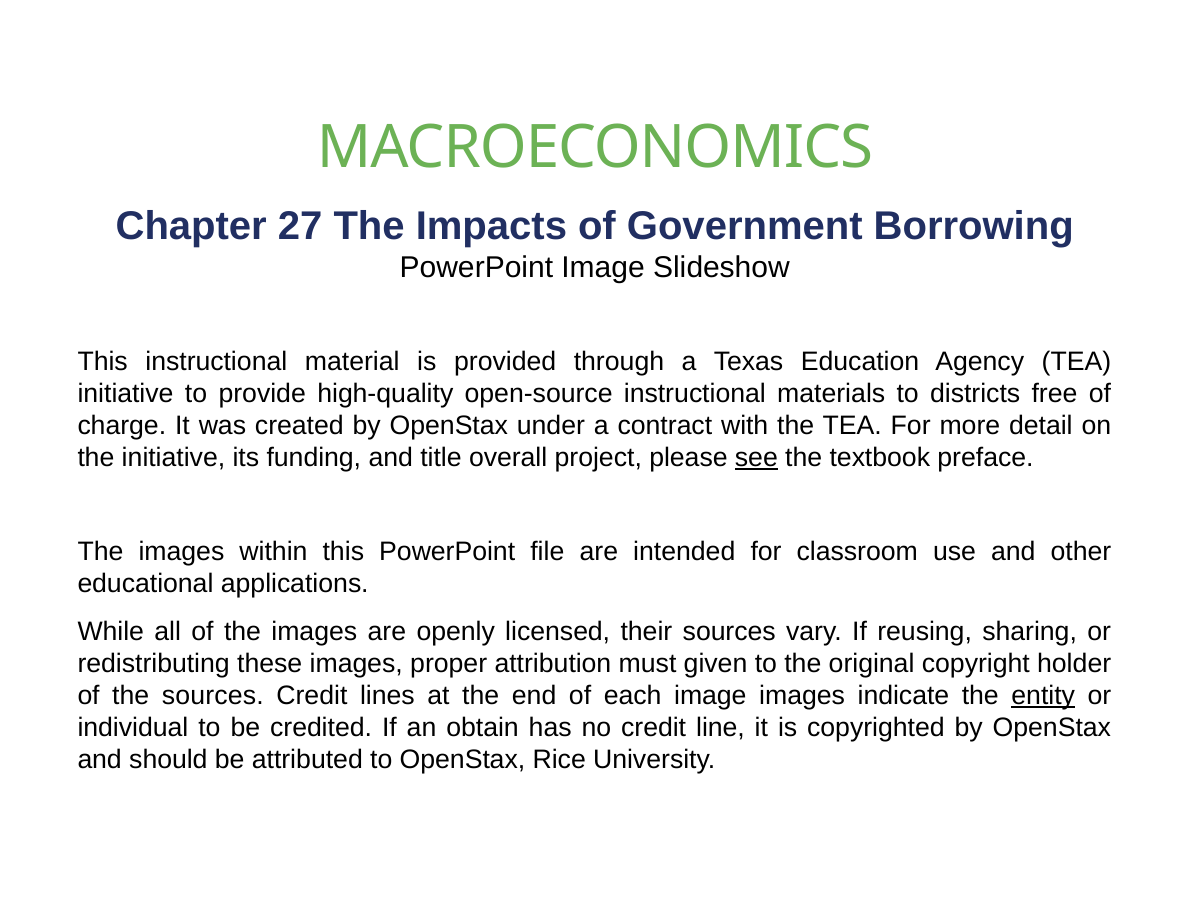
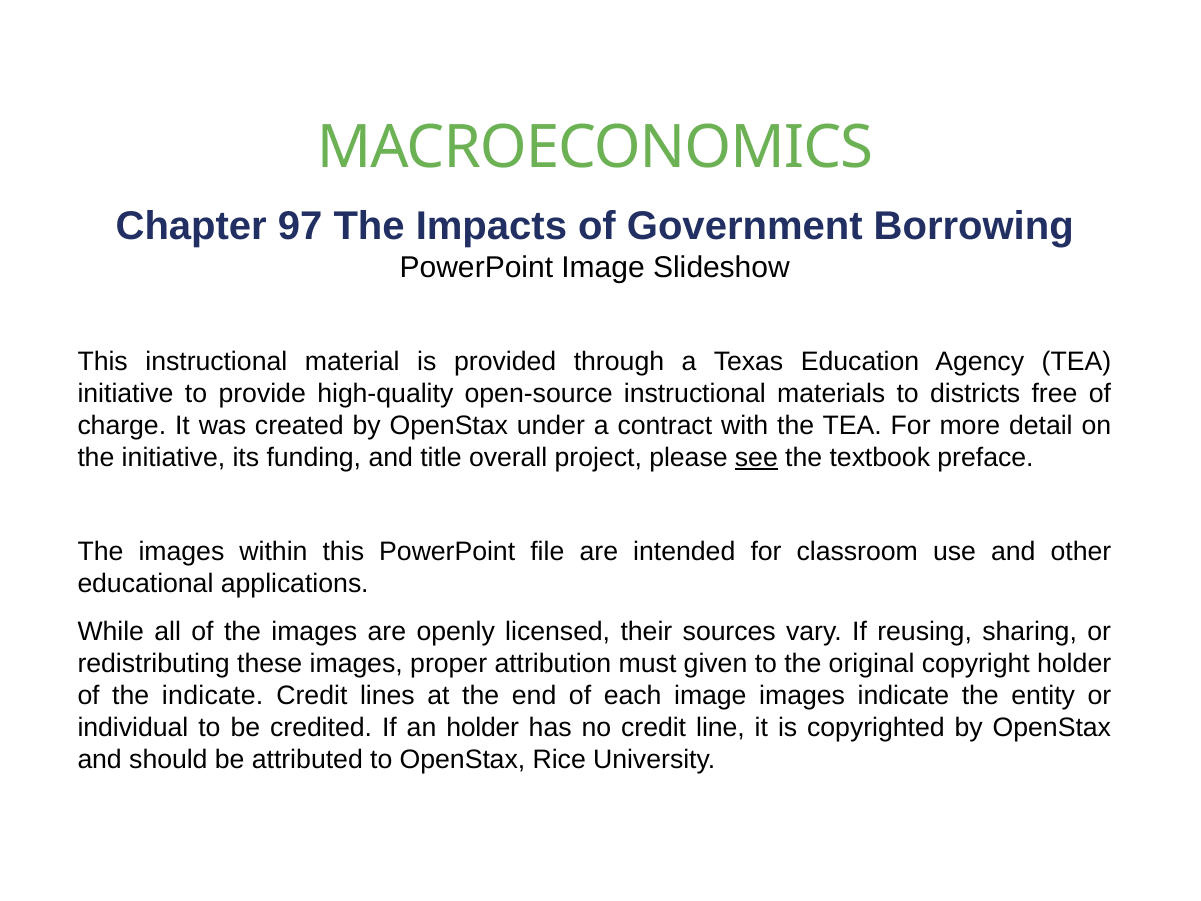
27: 27 -> 97 (300, 226)
the sources: sources -> indicate (213, 695)
entity underline: present -> none (1043, 695)
an obtain: obtain -> holder (483, 727)
